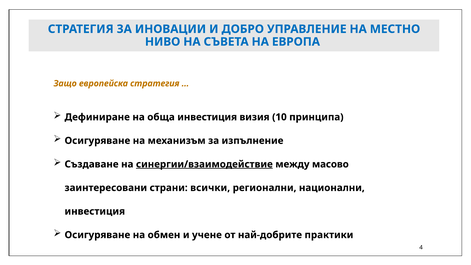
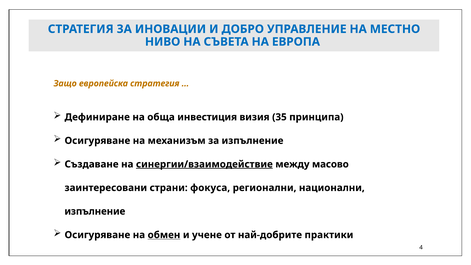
10: 10 -> 35 (279, 117)
всички: всички -> фокуса (210, 188)
инвестиция: инвестиция -> изпълнение (95, 211)
обмен underline: none -> present (164, 235)
